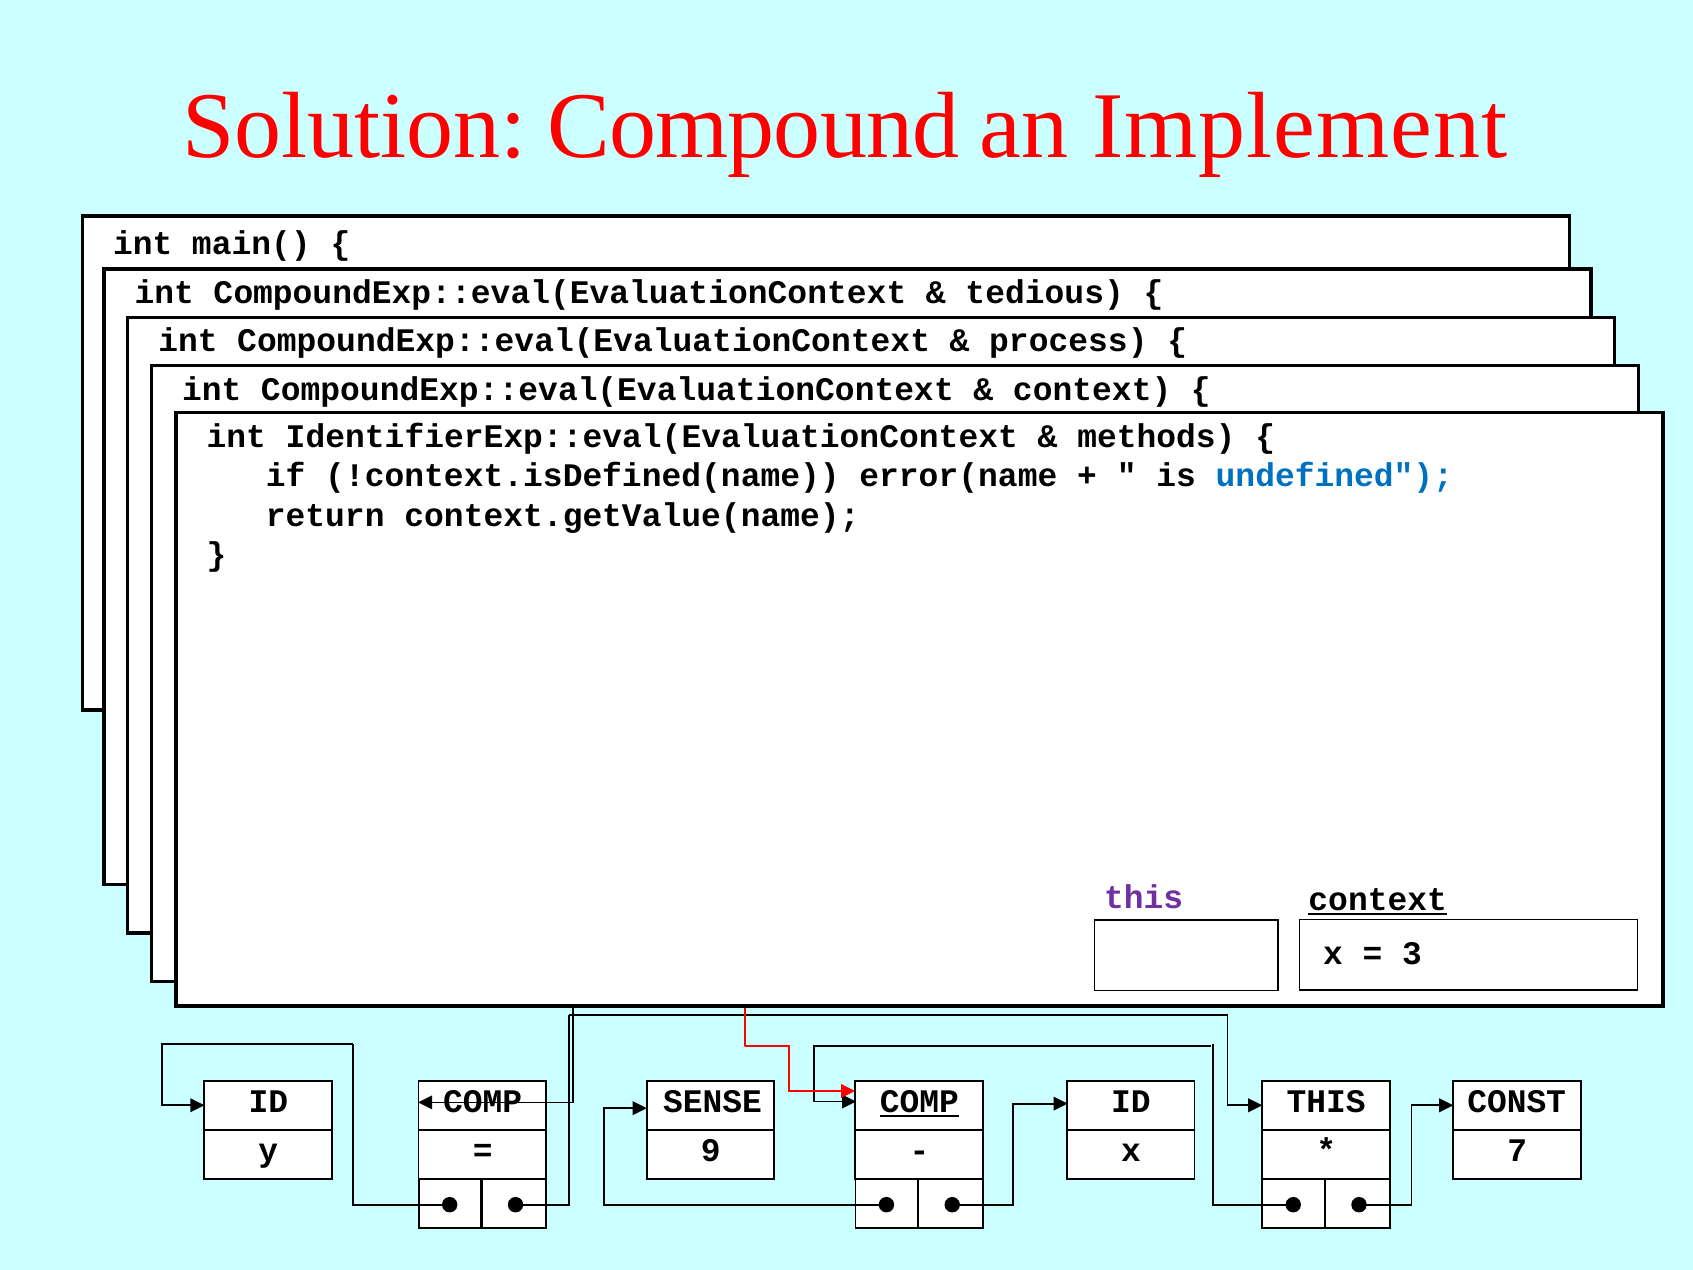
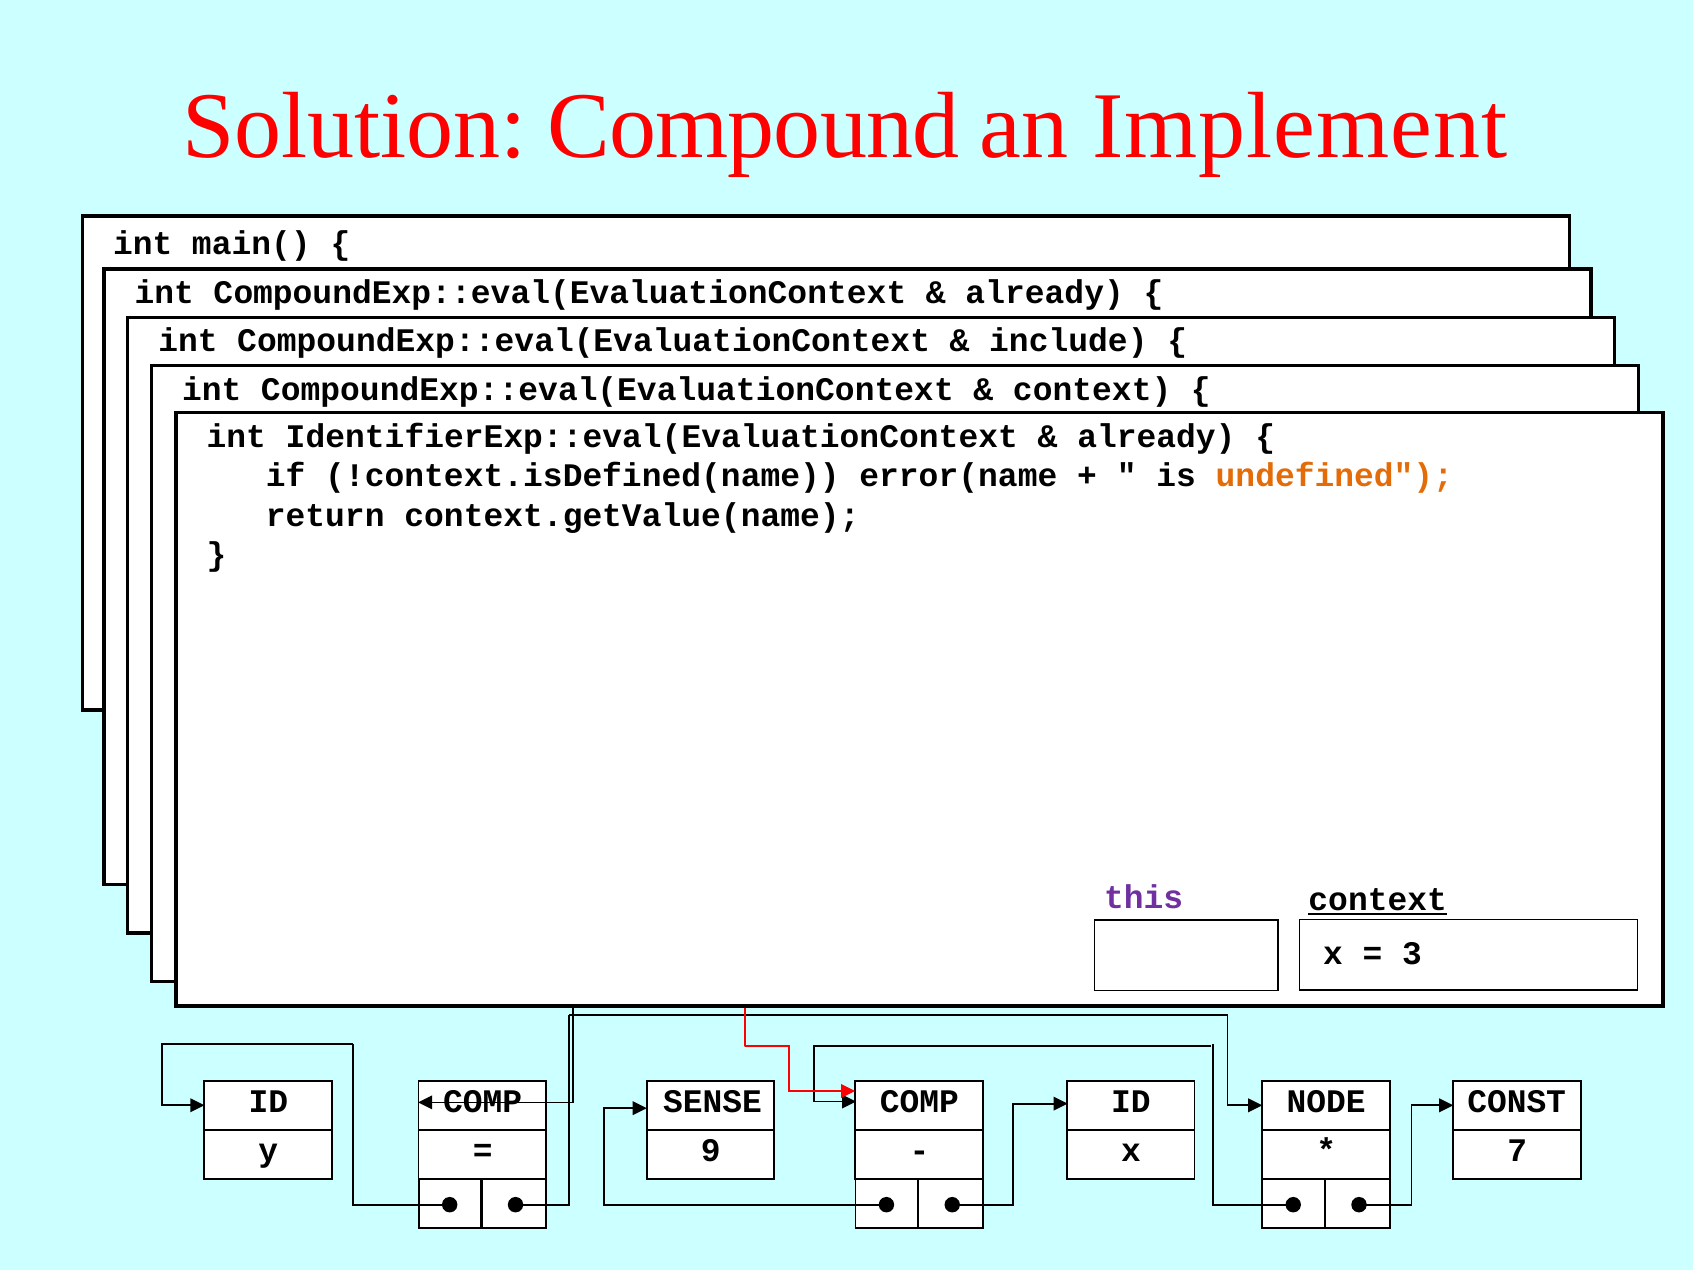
tedious: tedious -> already (1045, 293)
process: process -> include (1068, 341)
methods: methods -> already (1156, 436)
undefined colour: blue -> orange (1334, 476)
COMP underline: present -> none (919, 1101)
THIS: THIS -> NODE (1326, 1101)
